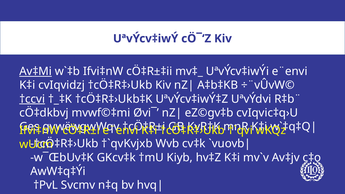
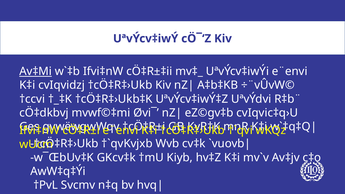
†ccvi underline: present -> none (32, 99)
